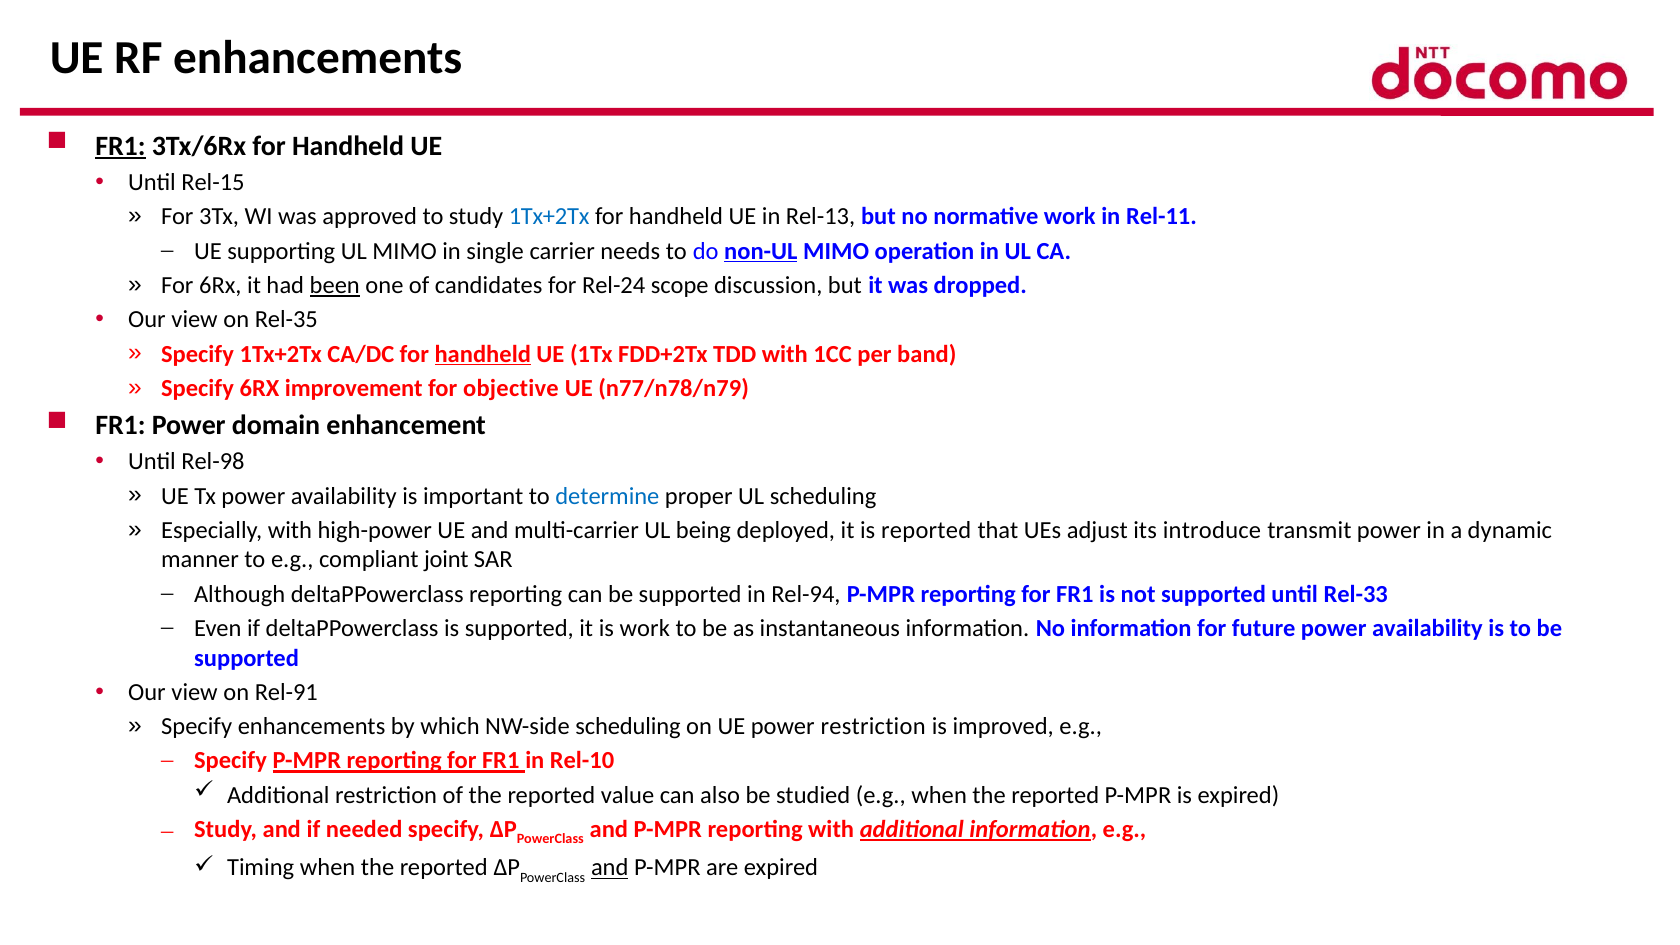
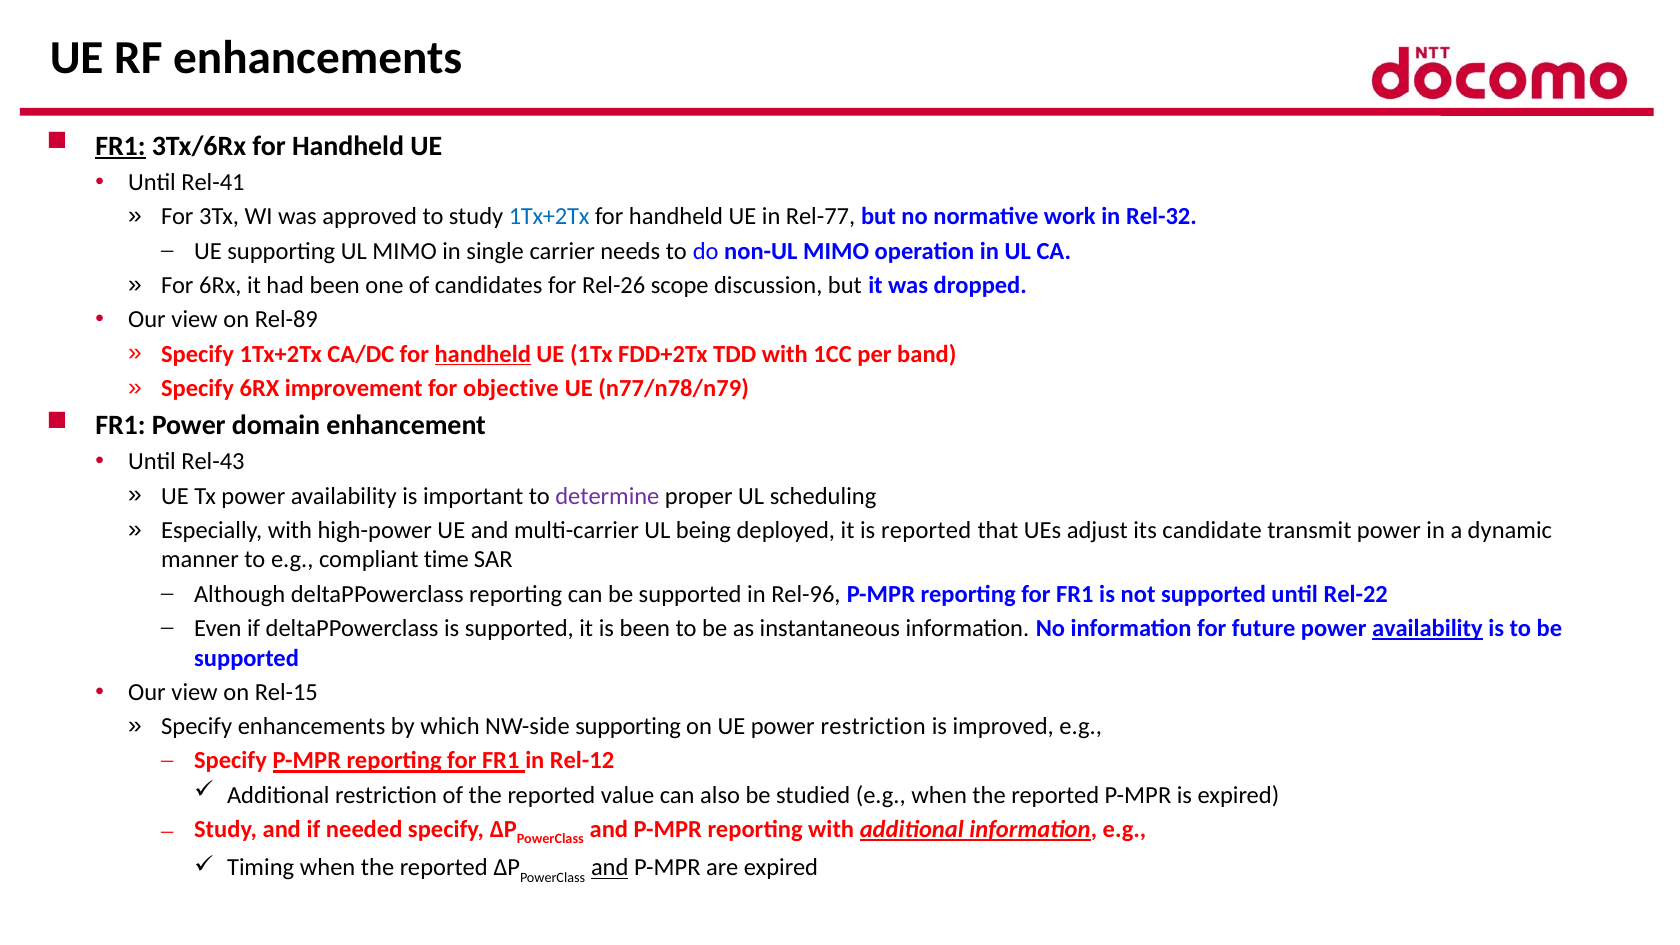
Rel-15: Rel-15 -> Rel-41 (213, 182)
Rel-13: Rel-13 -> Rel-77 (820, 217)
Rel-11: Rel-11 -> Rel-32 (1161, 217)
non-UL underline: present -> none (761, 251)
been underline: present -> none (335, 285)
Rel-24: Rel-24 -> Rel-26 (614, 285)
Rel-35: Rel-35 -> Rel-89 (286, 320)
Rel-98: Rel-98 -> Rel-43 (213, 462)
determine colour: blue -> purple (607, 496)
introduce: introduce -> candidate (1212, 530)
joint: joint -> time (446, 560)
Rel-94: Rel-94 -> Rel-96 (806, 594)
Rel-33: Rel-33 -> Rel-22 (1356, 594)
is work: work -> been (645, 629)
availability underline: none -> present (1427, 629)
Rel-91: Rel-91 -> Rel-15 (286, 692)
NW-side scheduling: scheduling -> supporting (628, 727)
Rel-10: Rel-10 -> Rel-12 (582, 761)
